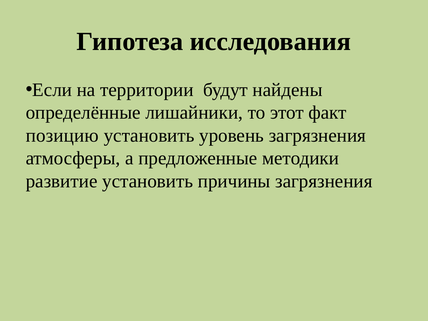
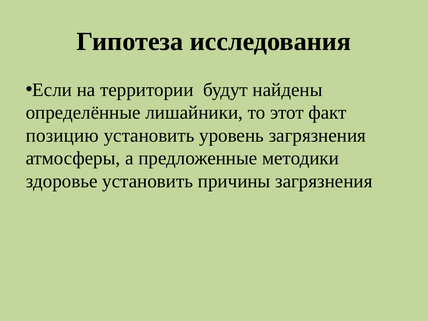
развитие: развитие -> здоровье (62, 181)
